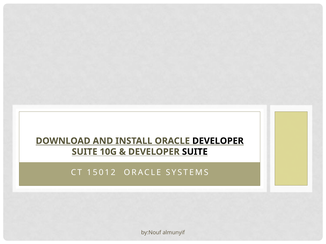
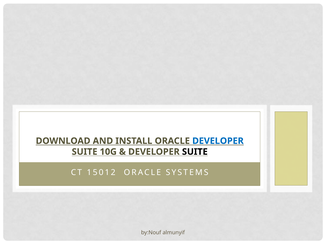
DEVELOPER colour: black -> blue (218, 141)
